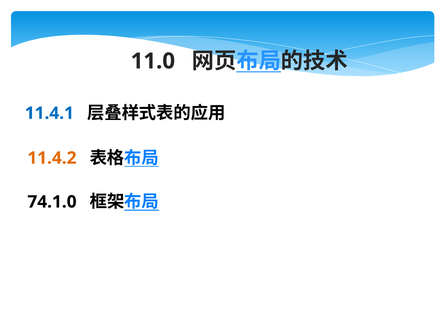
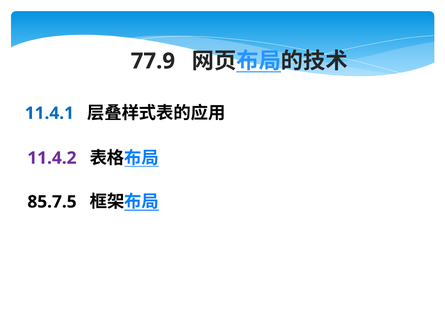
11.0: 11.0 -> 77.9 (153, 61)
11.4.2 colour: orange -> purple (52, 158)
74.1.0: 74.1.0 -> 85.7.5 (52, 202)
